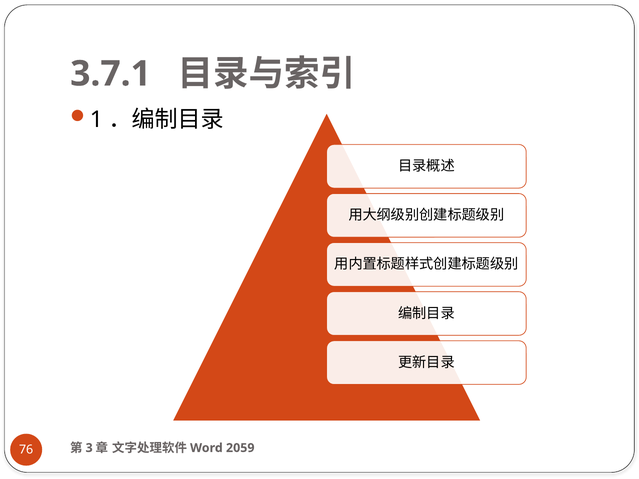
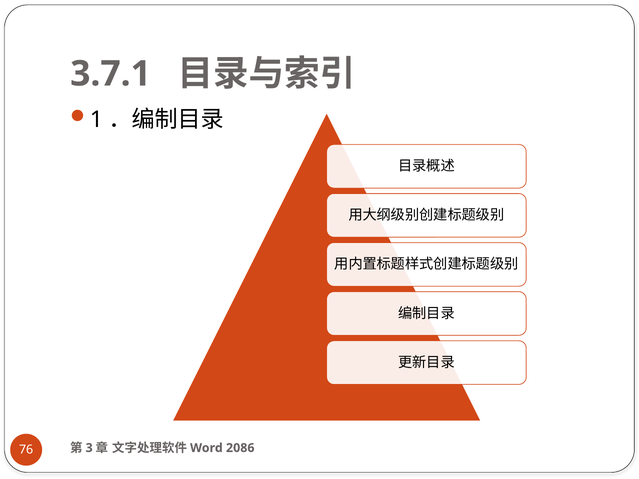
2059: 2059 -> 2086 (240, 448)
